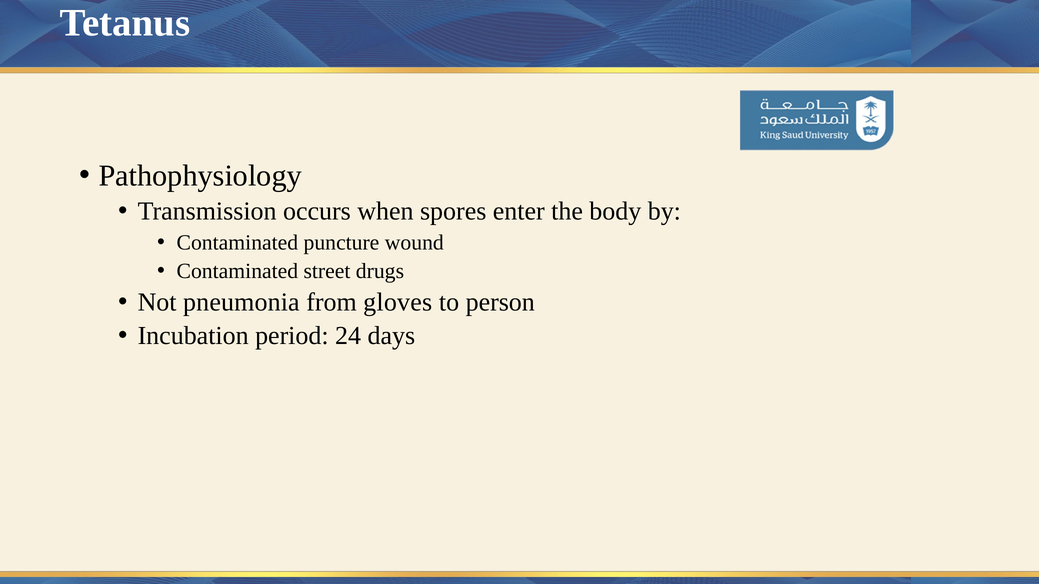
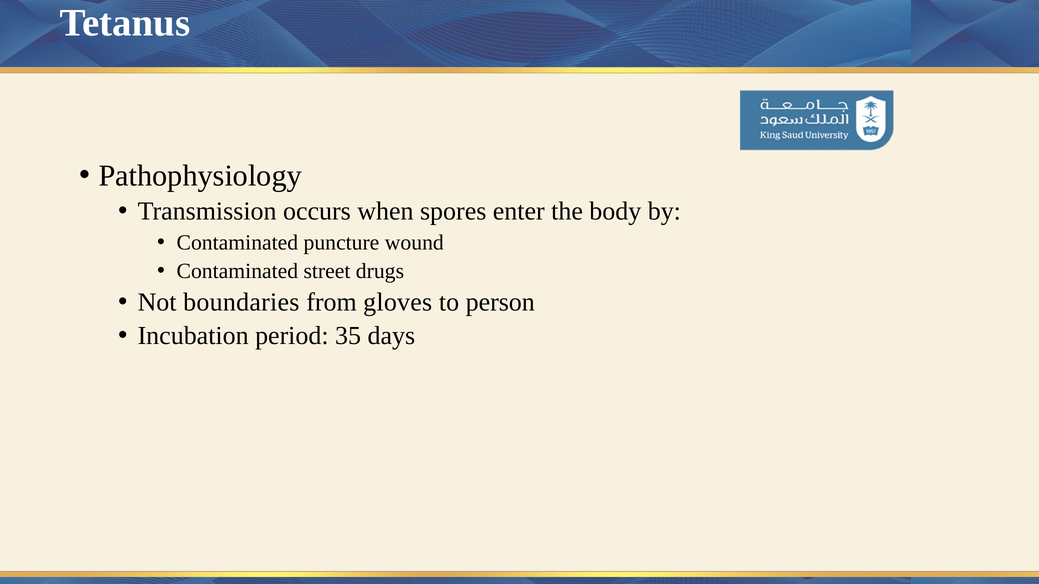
pneumonia: pneumonia -> boundaries (241, 302)
24: 24 -> 35 (348, 336)
